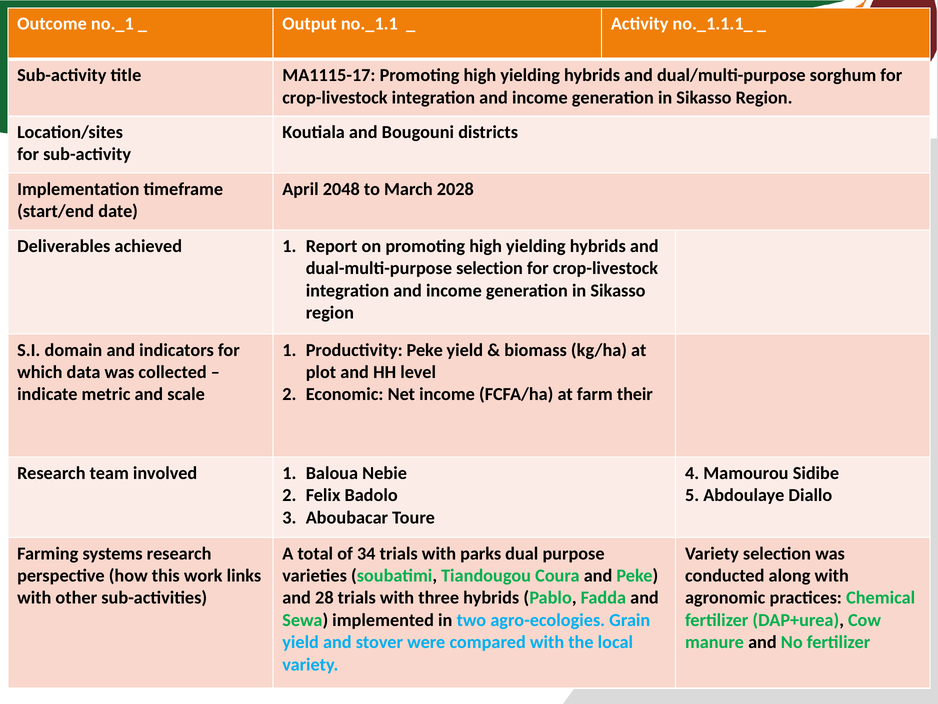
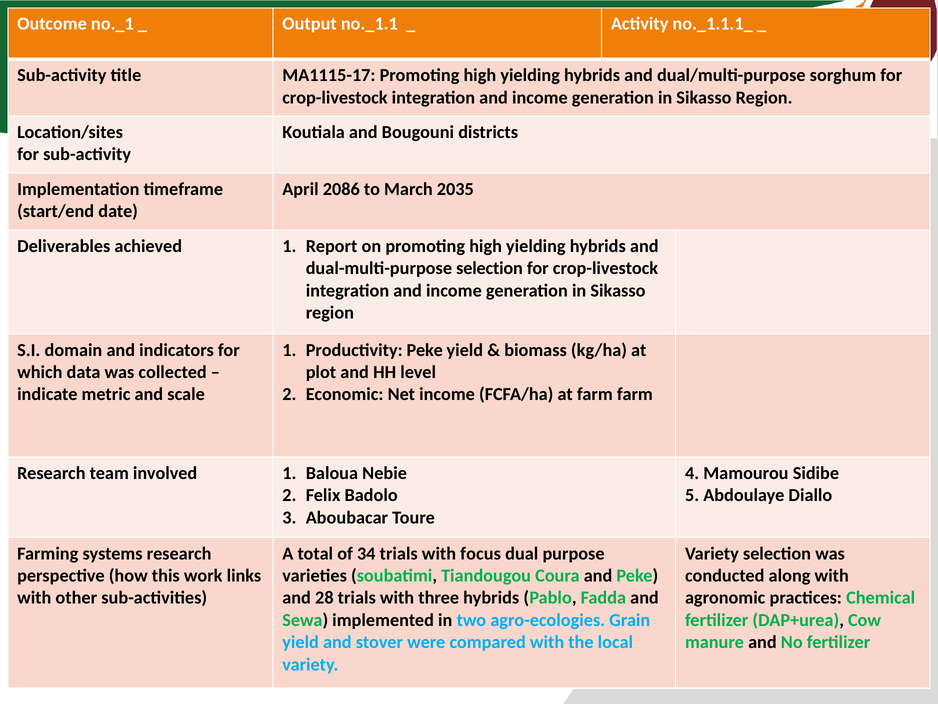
2048: 2048 -> 2086 (341, 189)
2028: 2028 -> 2035 (455, 189)
farm their: their -> farm (635, 394)
parks: parks -> focus (481, 553)
